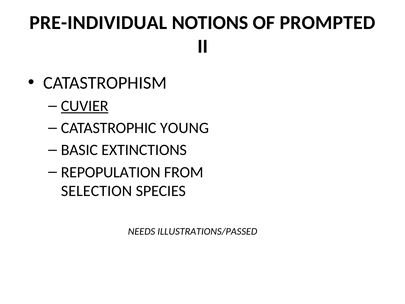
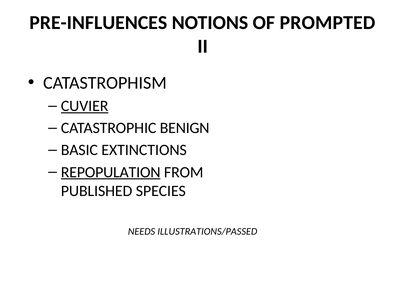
PRE-INDIVIDUAL: PRE-INDIVIDUAL -> PRE-INFLUENCES (98, 23)
YOUNG: YOUNG -> BENIGN (185, 128)
REPOPULATION underline: none -> present (111, 172)
SELECTION: SELECTION -> PUBLISHED (97, 191)
